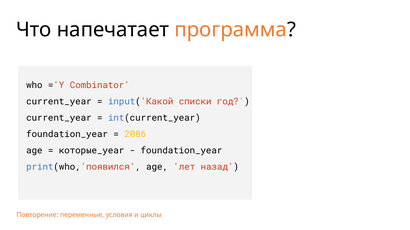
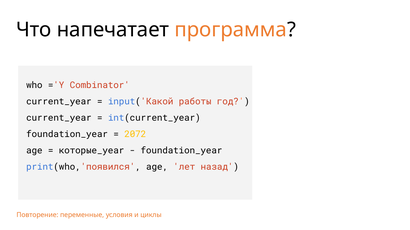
списки: списки -> работы (195, 102)
2086: 2086 -> 2072 (135, 135)
